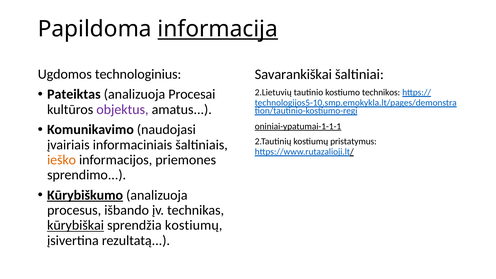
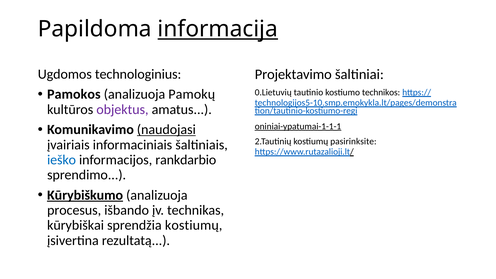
Savarankiškai: Savarankiškai -> Projektavimo (293, 74)
Pateiktas: Pateiktas -> Pamokos (74, 94)
Procesai: Procesai -> Pamokų (192, 94)
2.Lietuvių: 2.Lietuvių -> 0.Lietuvių (273, 92)
naudojasi underline: none -> present (166, 130)
pristatymus: pristatymus -> pasirinksite (353, 142)
ieško colour: orange -> blue (62, 160)
priemones: priemones -> rankdarbio (186, 160)
kūrybiškai underline: present -> none (76, 225)
